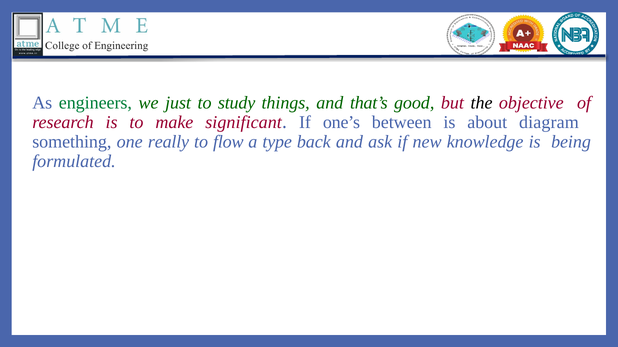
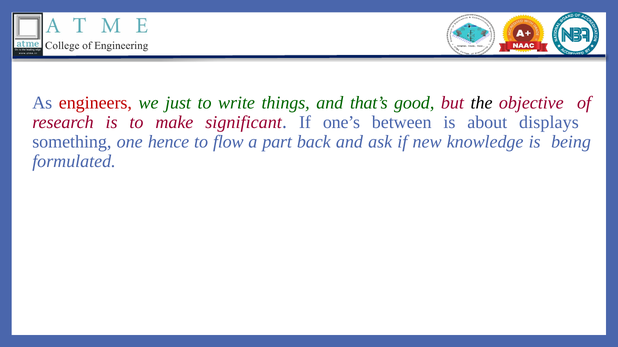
engineers colour: green -> red (95, 103)
study: study -> write (237, 103)
diagram: diagram -> displays (549, 123)
really: really -> hence (169, 142)
type: type -> part (277, 142)
